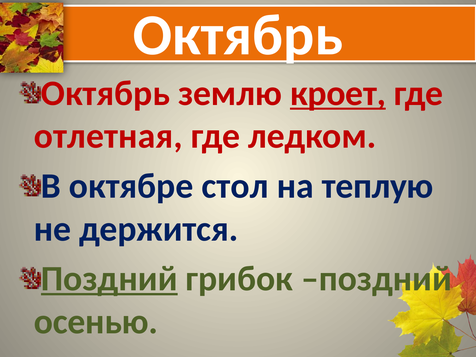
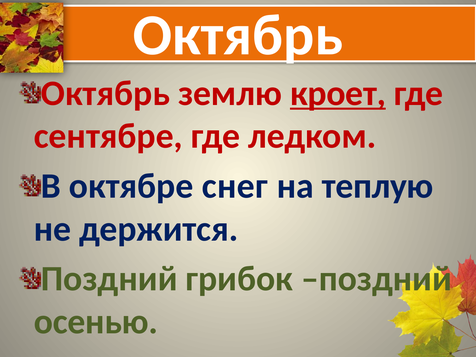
отлетная: отлетная -> сентябре (108, 136)
стол: стол -> снег (235, 186)
Поздний underline: present -> none (109, 279)
